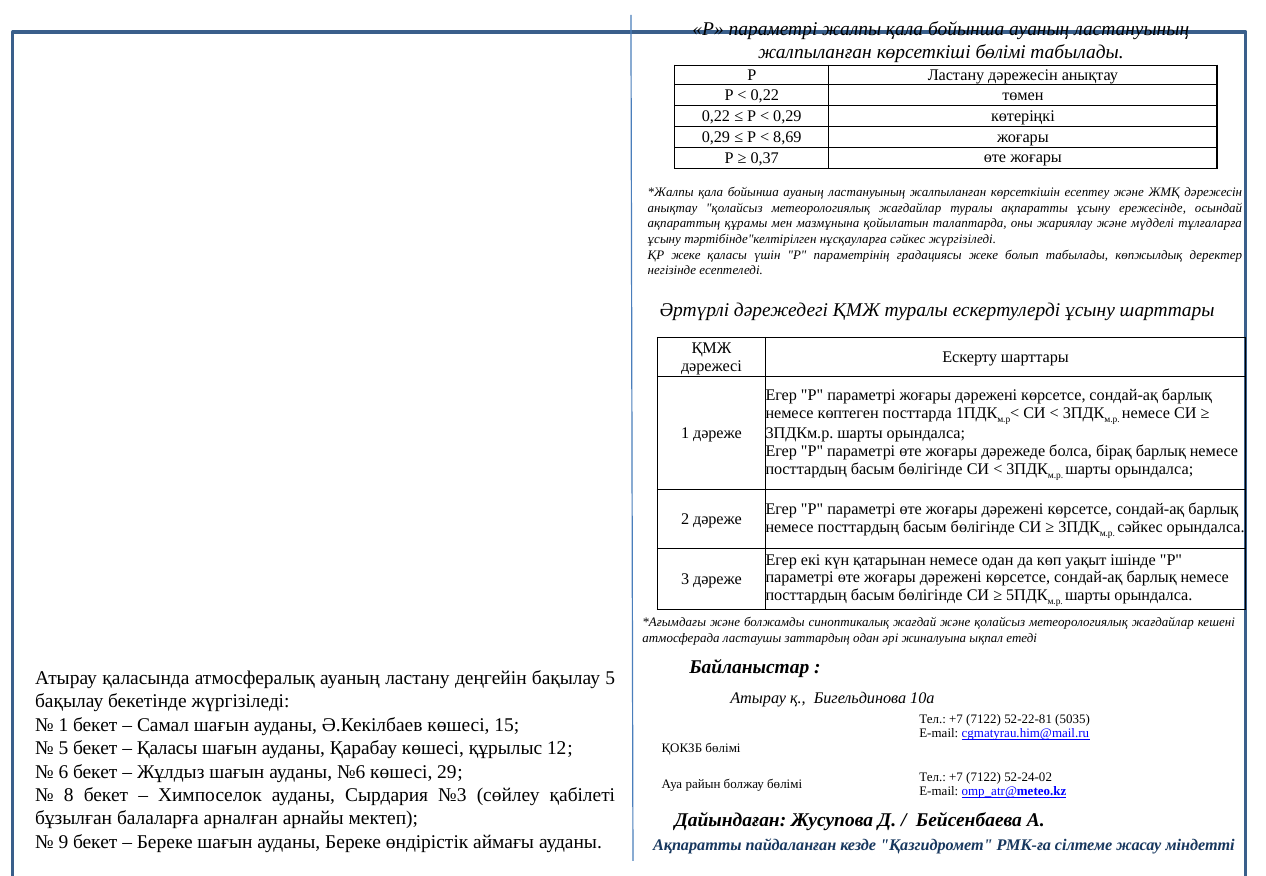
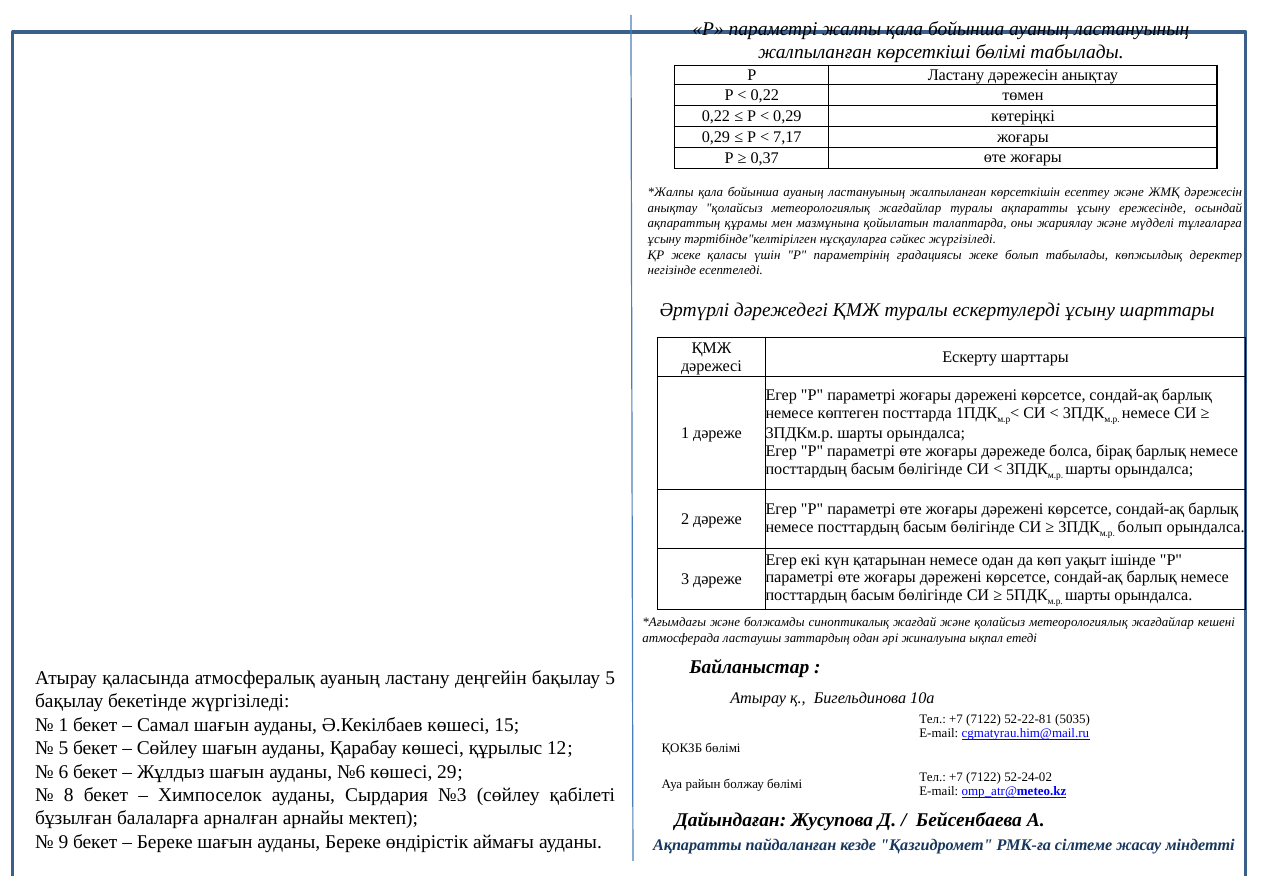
8,69: 8,69 -> 7,17 (787, 137)
сәйкес: сәйкес -> болып (1140, 527)
Қаласы: Қаласы -> Сөйлеу (167, 749)
